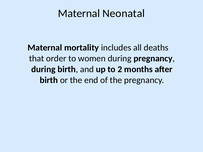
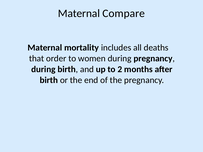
Neonatal: Neonatal -> Compare (124, 13)
